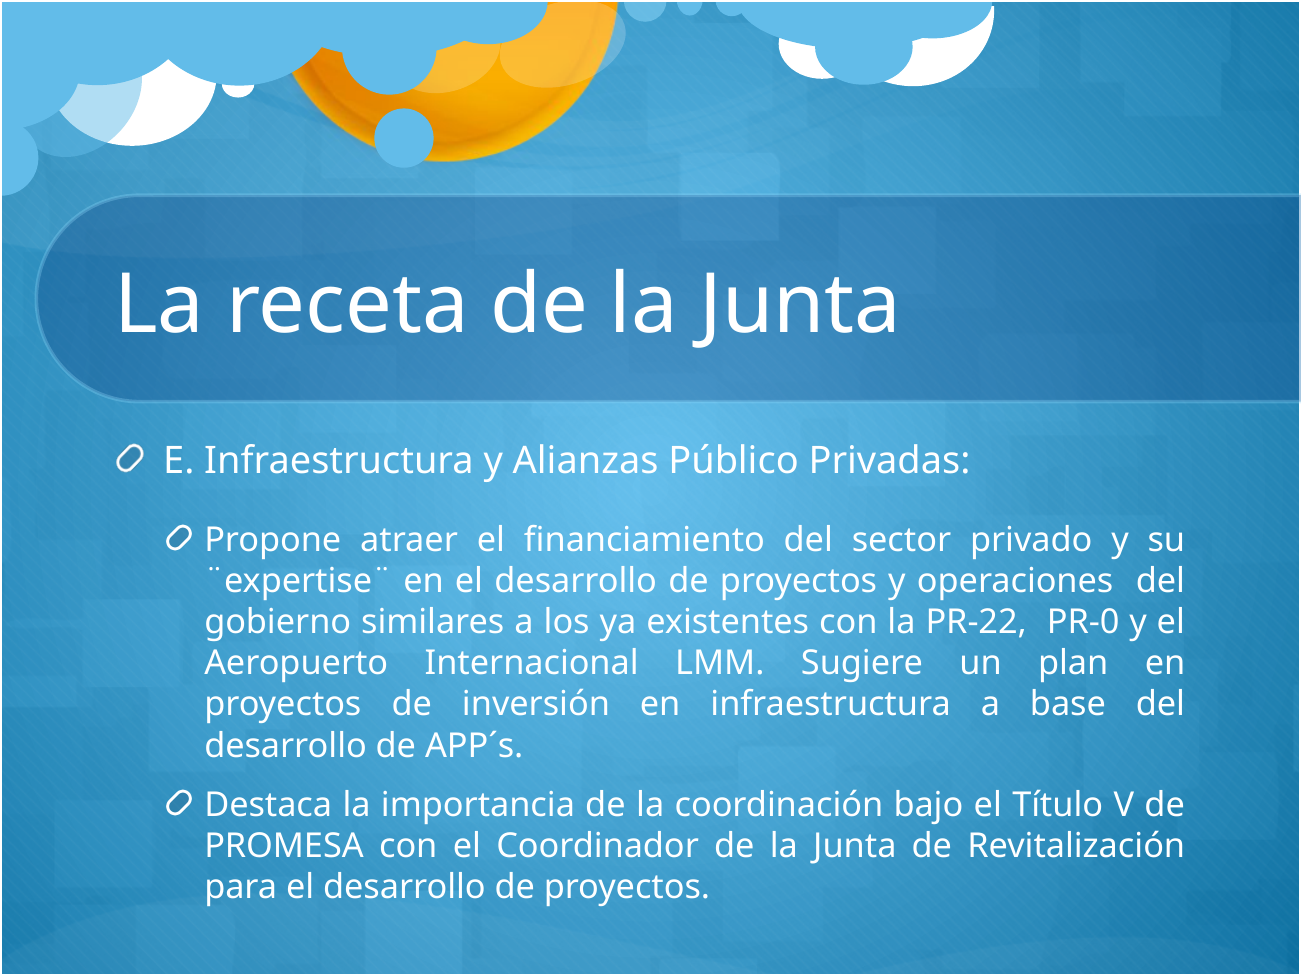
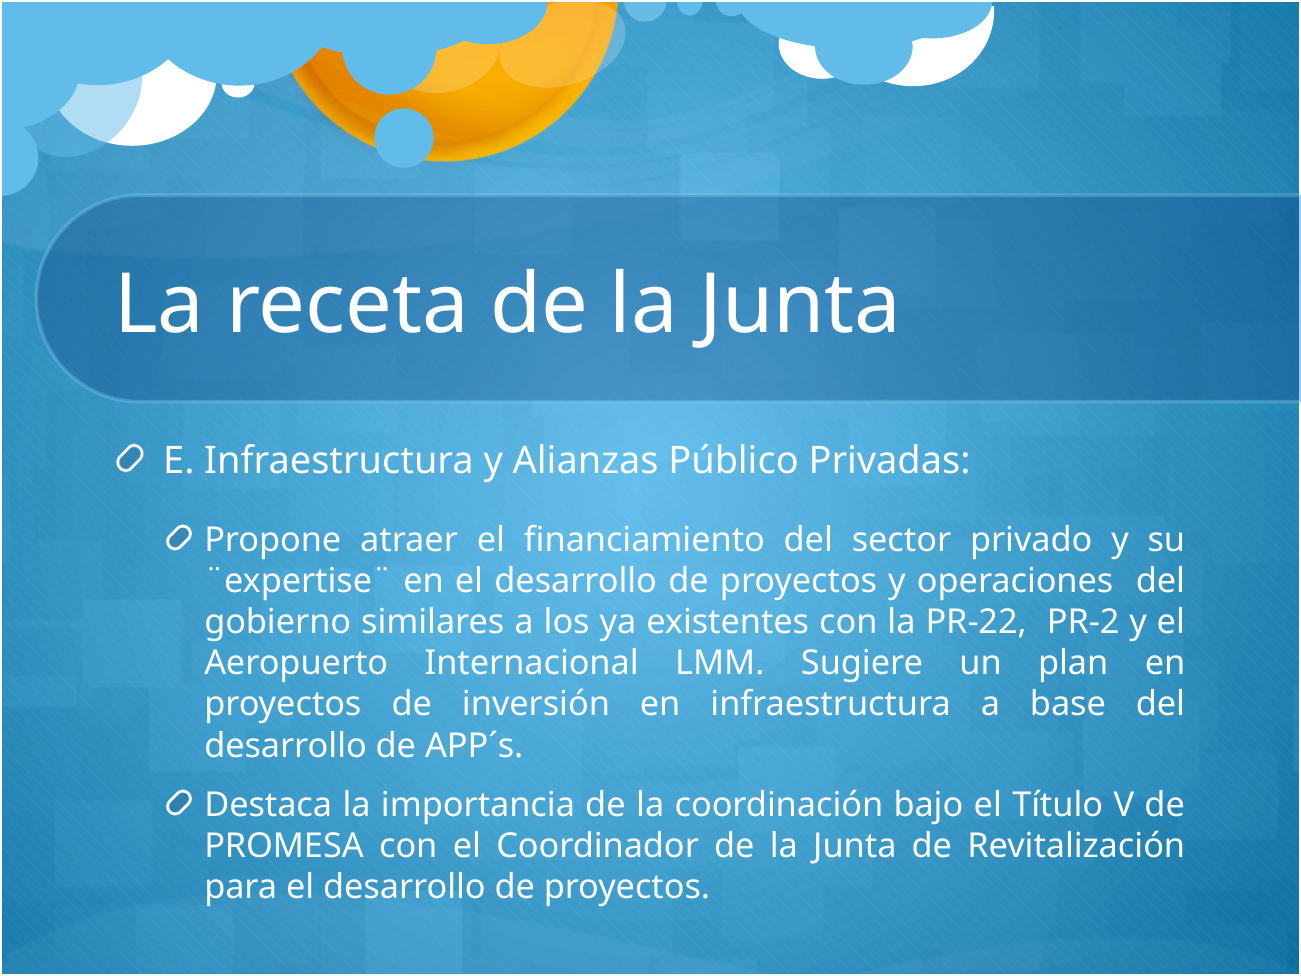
PR-0: PR-0 -> PR-2 (1083, 622)
